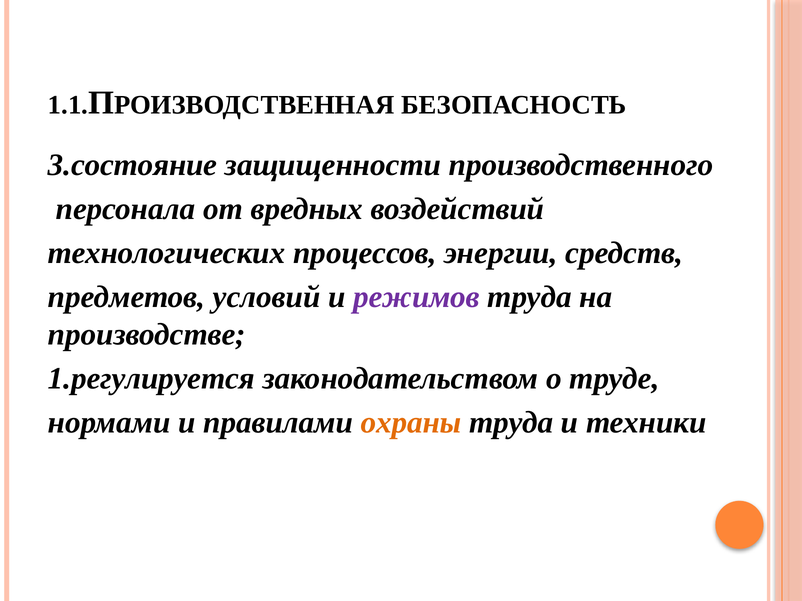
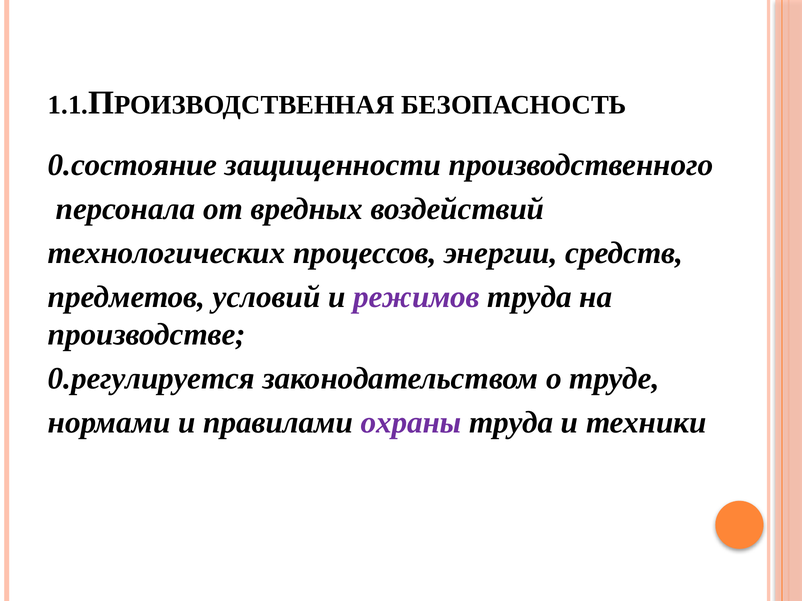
3.состояние: 3.состояние -> 0.состояние (133, 165)
1.регулируется: 1.регулируется -> 0.регулируется (151, 379)
охраны colour: orange -> purple (411, 423)
